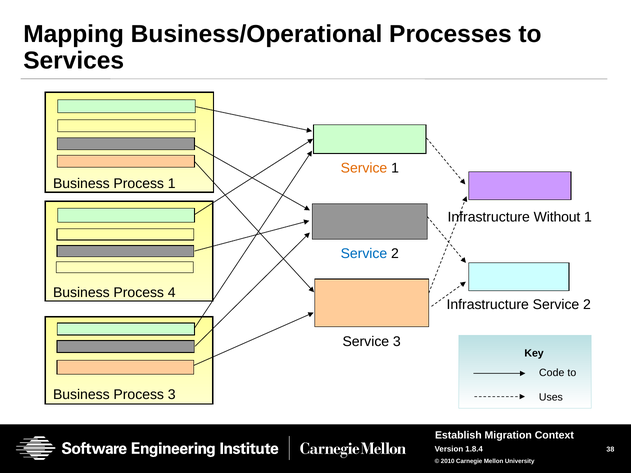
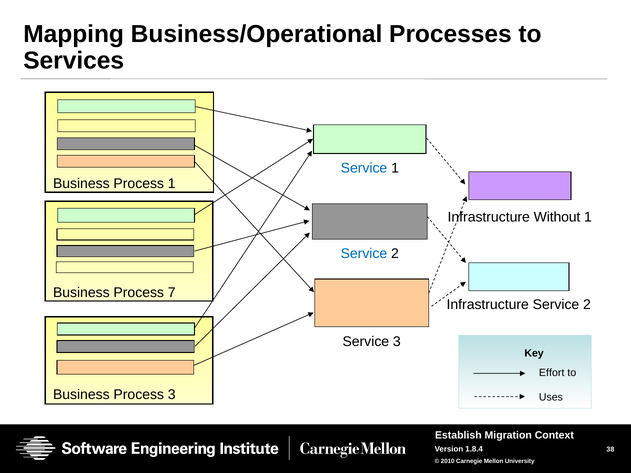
Service colour: orange -> blue (364, 168)
4: 4 -> 7 (172, 293)
Code: Code -> Effort (552, 373)
